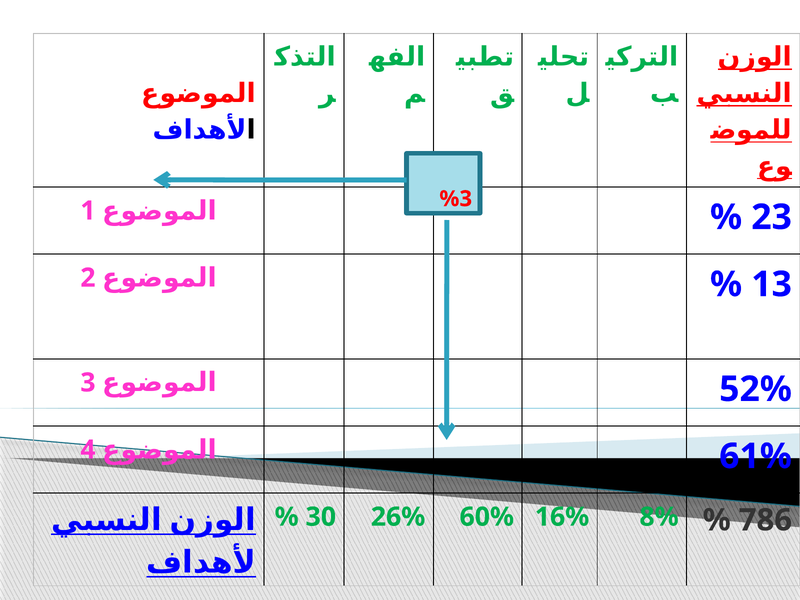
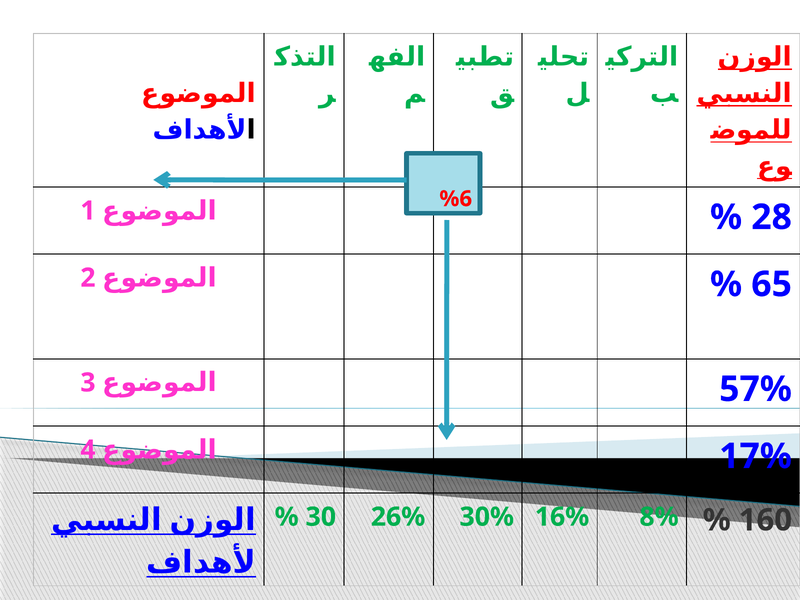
%3: %3 -> %6 (456, 199)
23: 23 -> 28 (772, 217)
13: 13 -> 65 (772, 284)
52%: 52% -> 57% (756, 389)
61%: 61% -> 17% (756, 456)
60%: 60% -> 30% (487, 517)
786: 786 -> 160 (765, 520)
